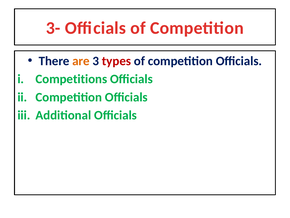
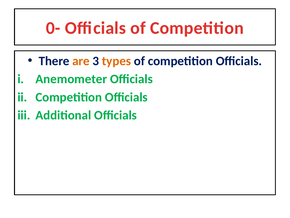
3-: 3- -> 0- (53, 28)
types colour: red -> orange (116, 61)
Competitions: Competitions -> Anemometer (71, 79)
